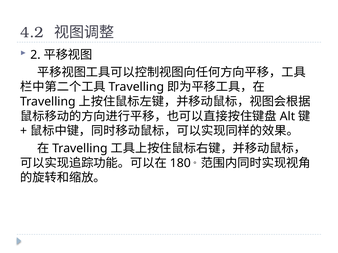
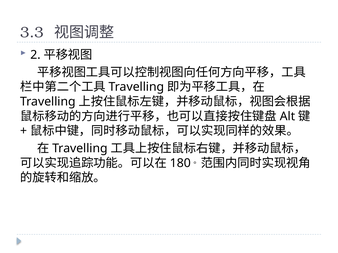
4.2: 4.2 -> 3.3 (32, 33)
